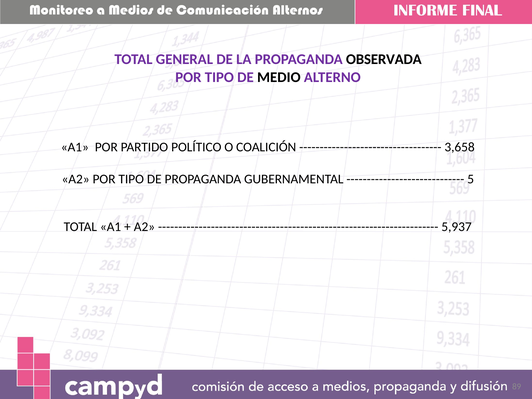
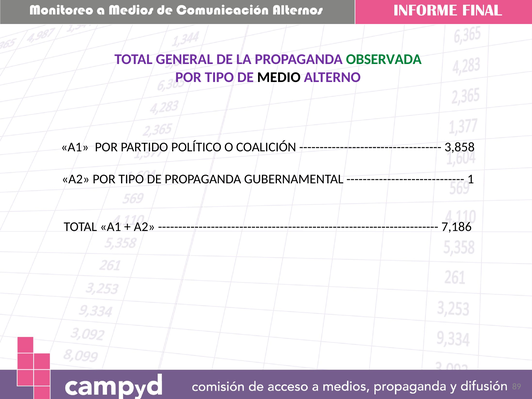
OBSERVADA colour: black -> green (384, 59)
3,658: 3,658 -> 3,858 (460, 147)
5: 5 -> 1 (471, 179)
5,937: 5,937 -> 7,186 (457, 227)
